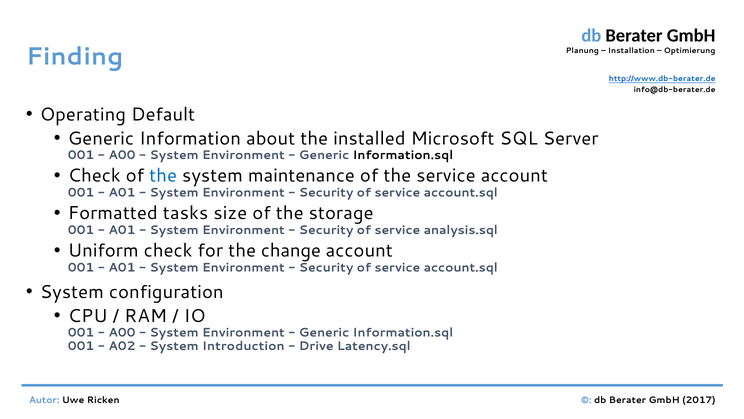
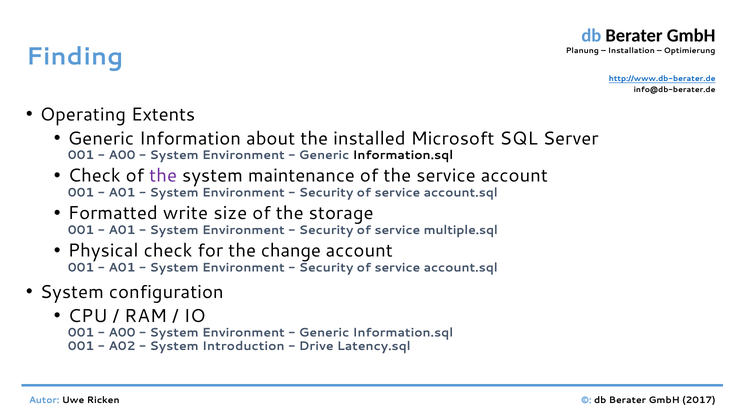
Default: Default -> Extents (163, 114)
the colour: blue -> purple (163, 176)
tasks: tasks -> write (186, 213)
analysis.sql: analysis.sql -> multiple.sql (461, 230)
Uniform: Uniform -> Physical (103, 250)
